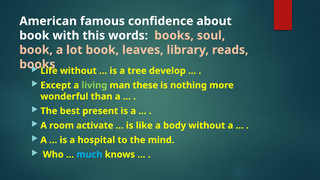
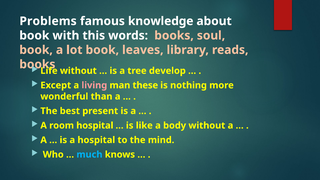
American: American -> Problems (48, 21)
confidence: confidence -> knowledge (161, 21)
living colour: light green -> pink (94, 85)
room activate: activate -> hospital (95, 125)
